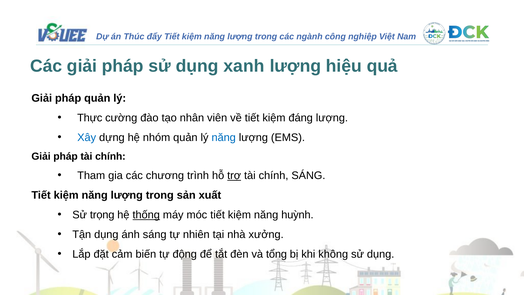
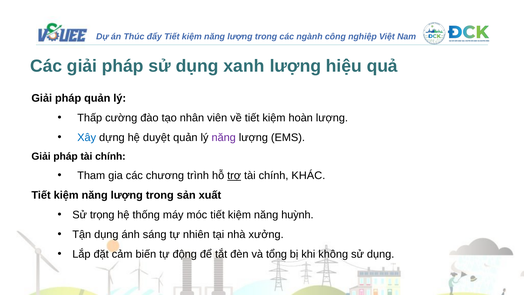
Thực: Thực -> Thấp (90, 118)
đáng: đáng -> hoàn (301, 118)
nhóm: nhóm -> duyệt (157, 138)
năng colour: blue -> purple (224, 138)
chính SÁNG: SÁNG -> KHÁC (308, 176)
thống underline: present -> none (146, 215)
